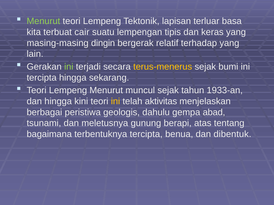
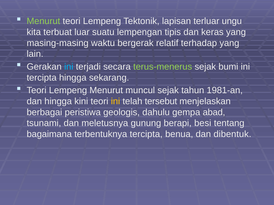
basa: basa -> ungu (232, 21)
cair: cair -> luar (82, 32)
dingin: dingin -> waktu (103, 43)
ini colour: light green -> light blue (69, 67)
terus-menerus colour: yellow -> light green (163, 67)
1933-an: 1933-an -> 1981-an (225, 91)
aktivitas: aktivitas -> tersebut (161, 102)
atas: atas -> besi (203, 123)
